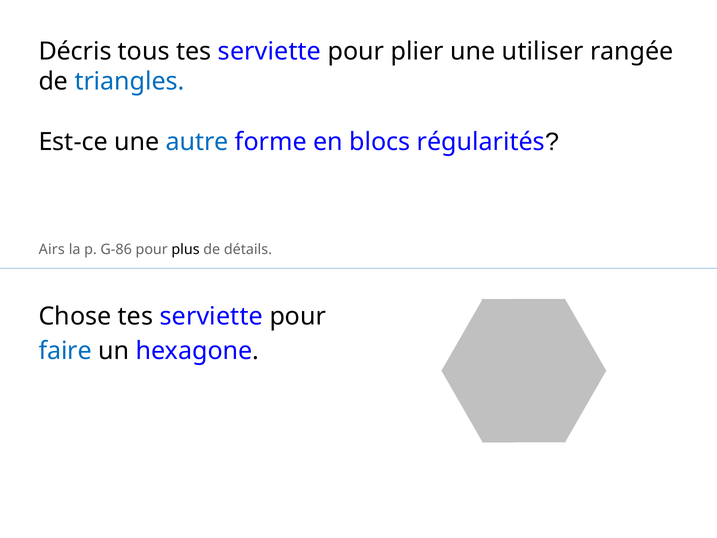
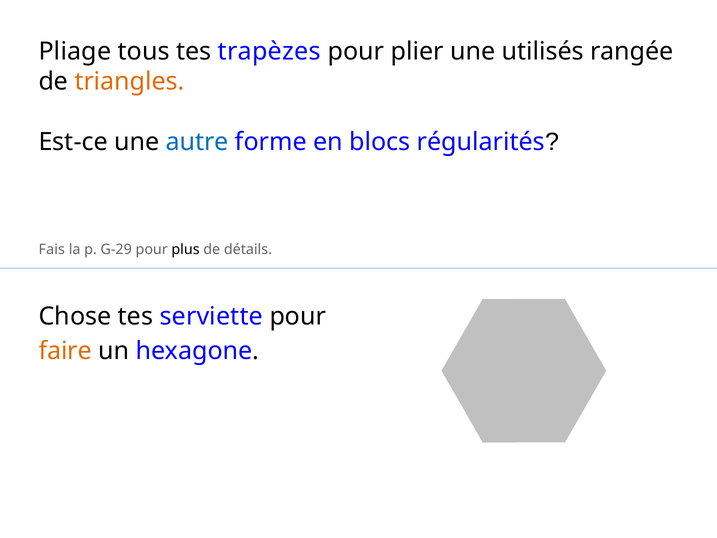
Décris: Décris -> Pliage (75, 51)
tous tes serviette: serviette -> trapèzes (269, 51)
utiliser: utiliser -> utilisés (543, 51)
triangles colour: blue -> orange (130, 81)
Airs: Airs -> Fais (52, 249)
G-86: G-86 -> G-29 (116, 249)
faire colour: blue -> orange (65, 351)
